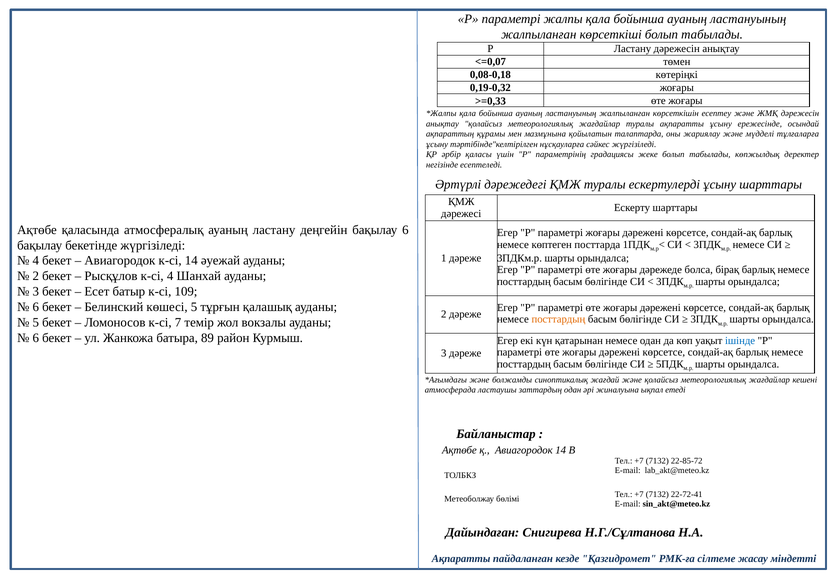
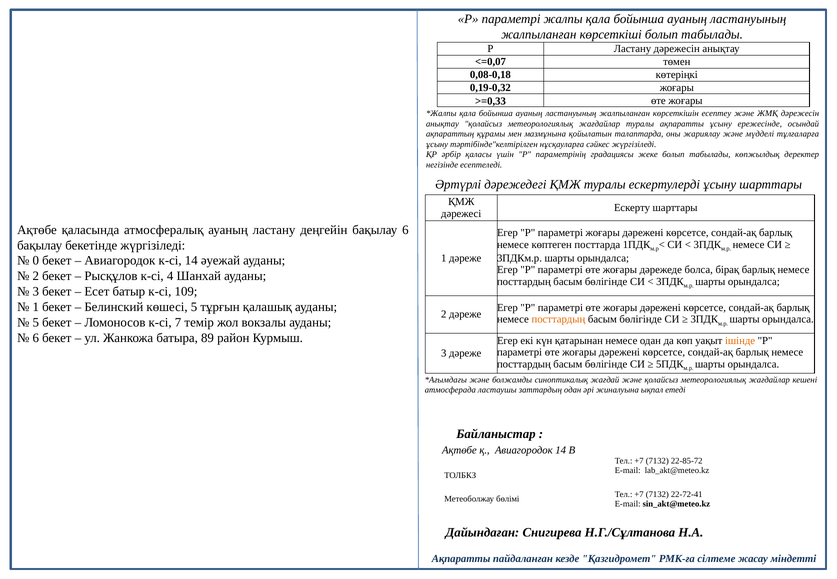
4: 4 -> 0 (36, 261)
6: 6 -> 1 (36, 307)
ішінде colour: blue -> orange (740, 341)
